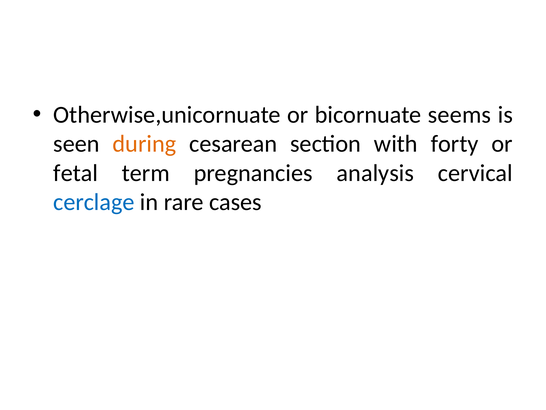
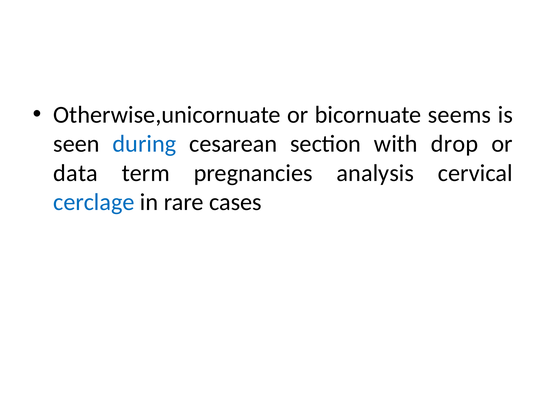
during colour: orange -> blue (144, 144)
forty: forty -> drop (454, 144)
fetal: fetal -> data (76, 173)
